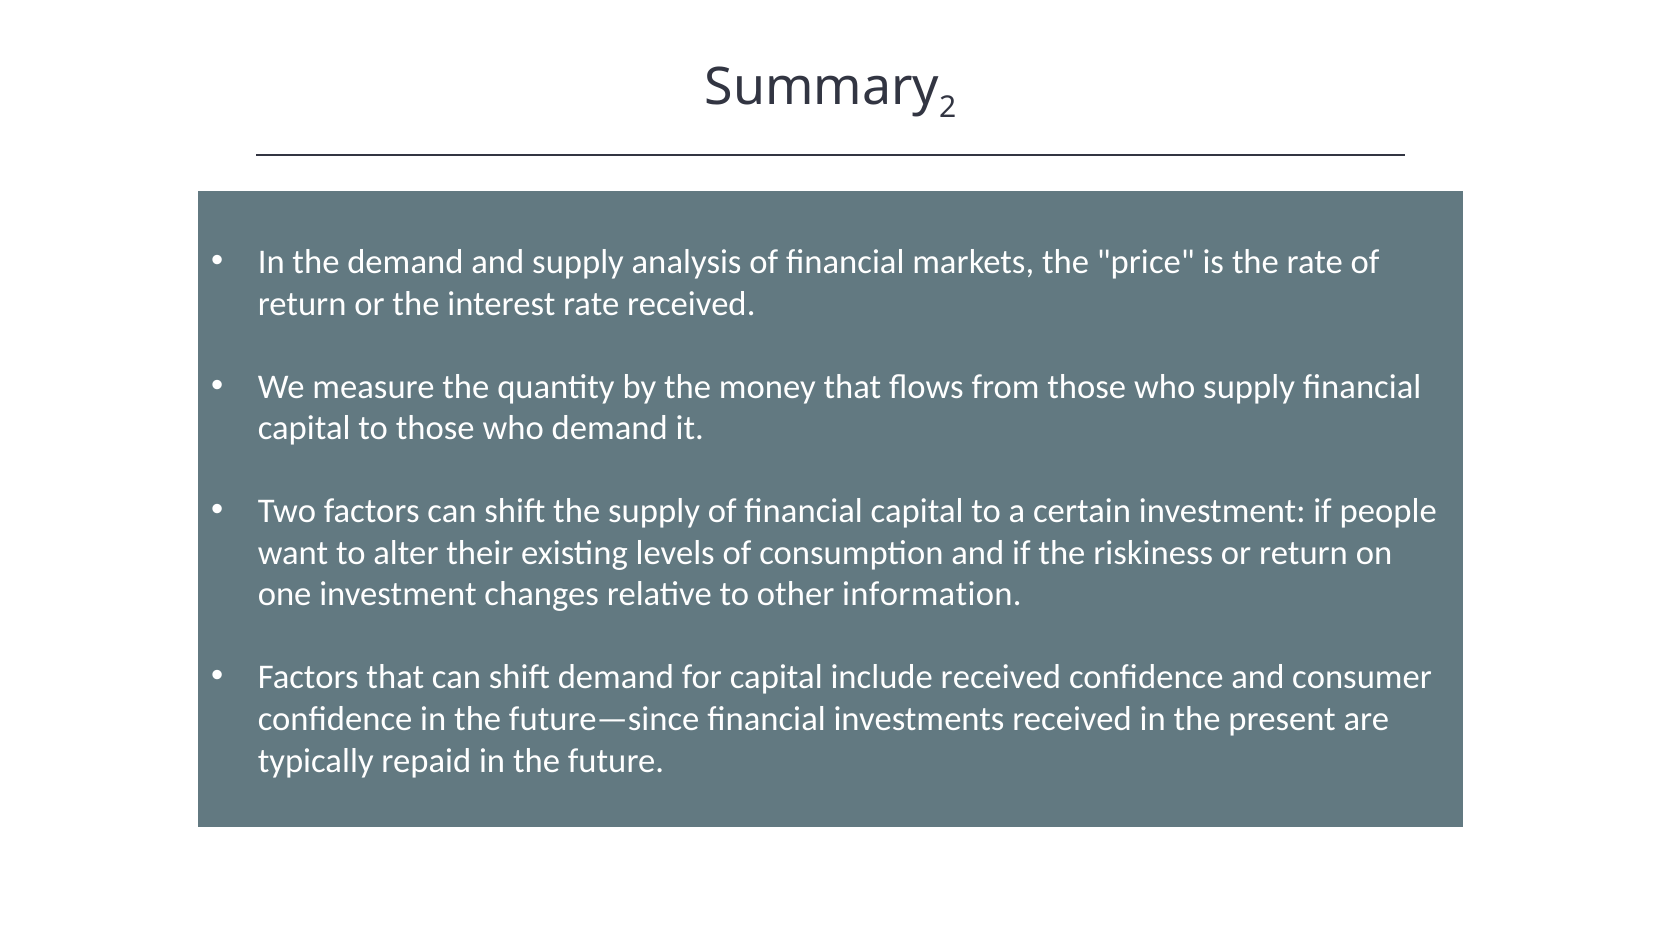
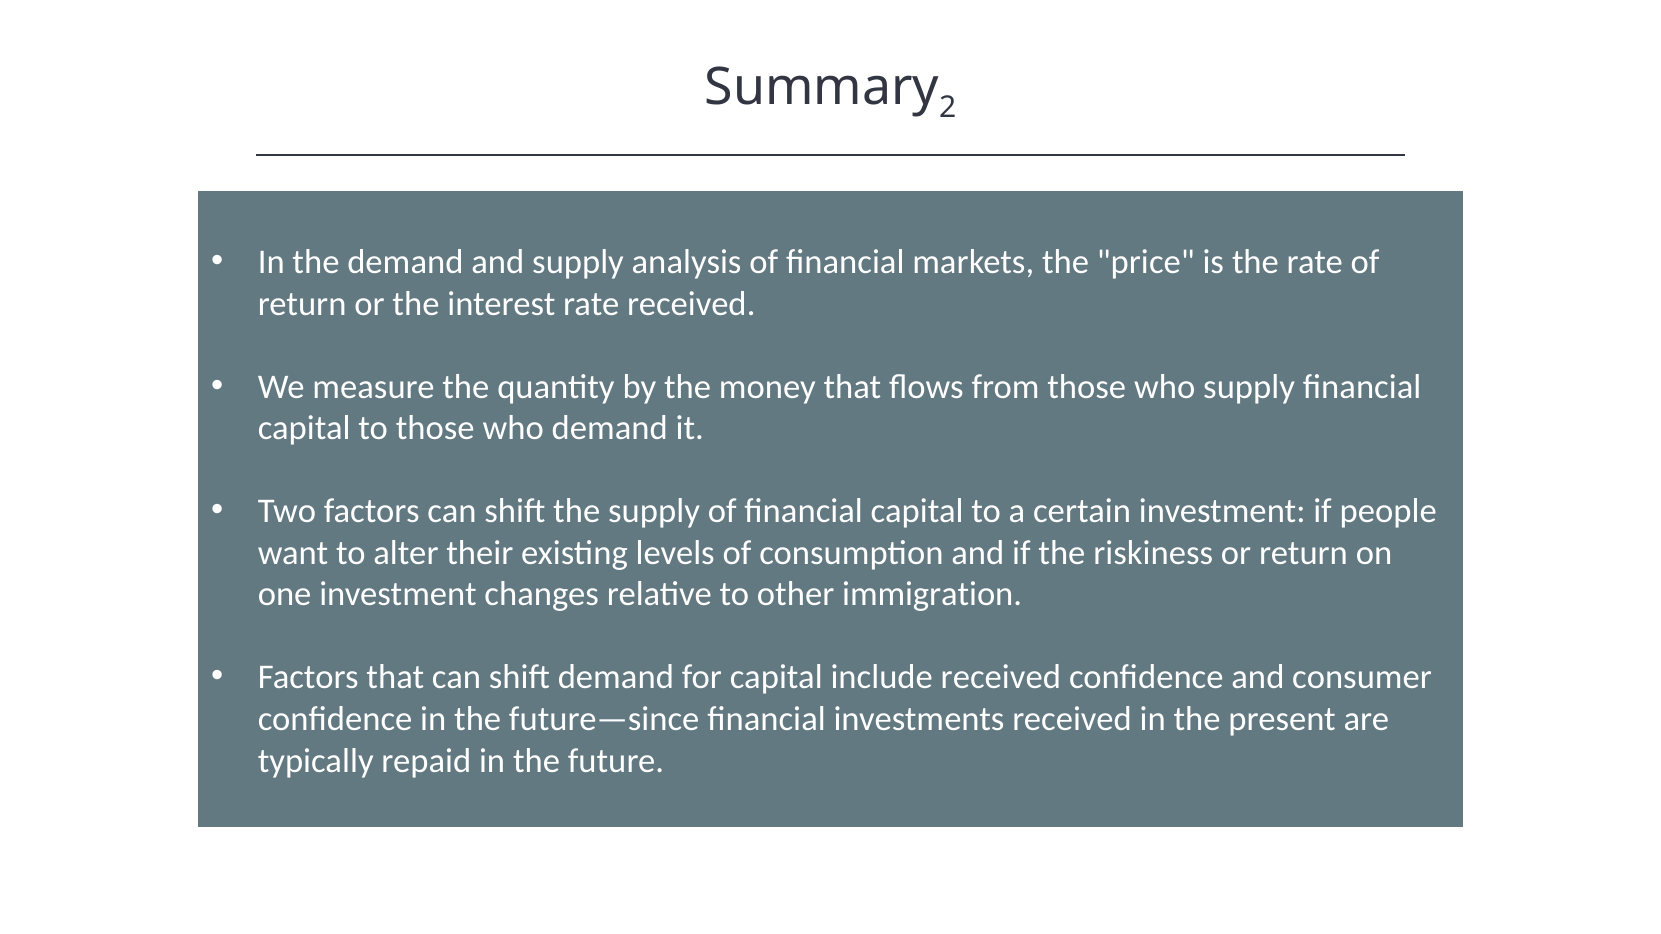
information: information -> immigration (932, 595)
